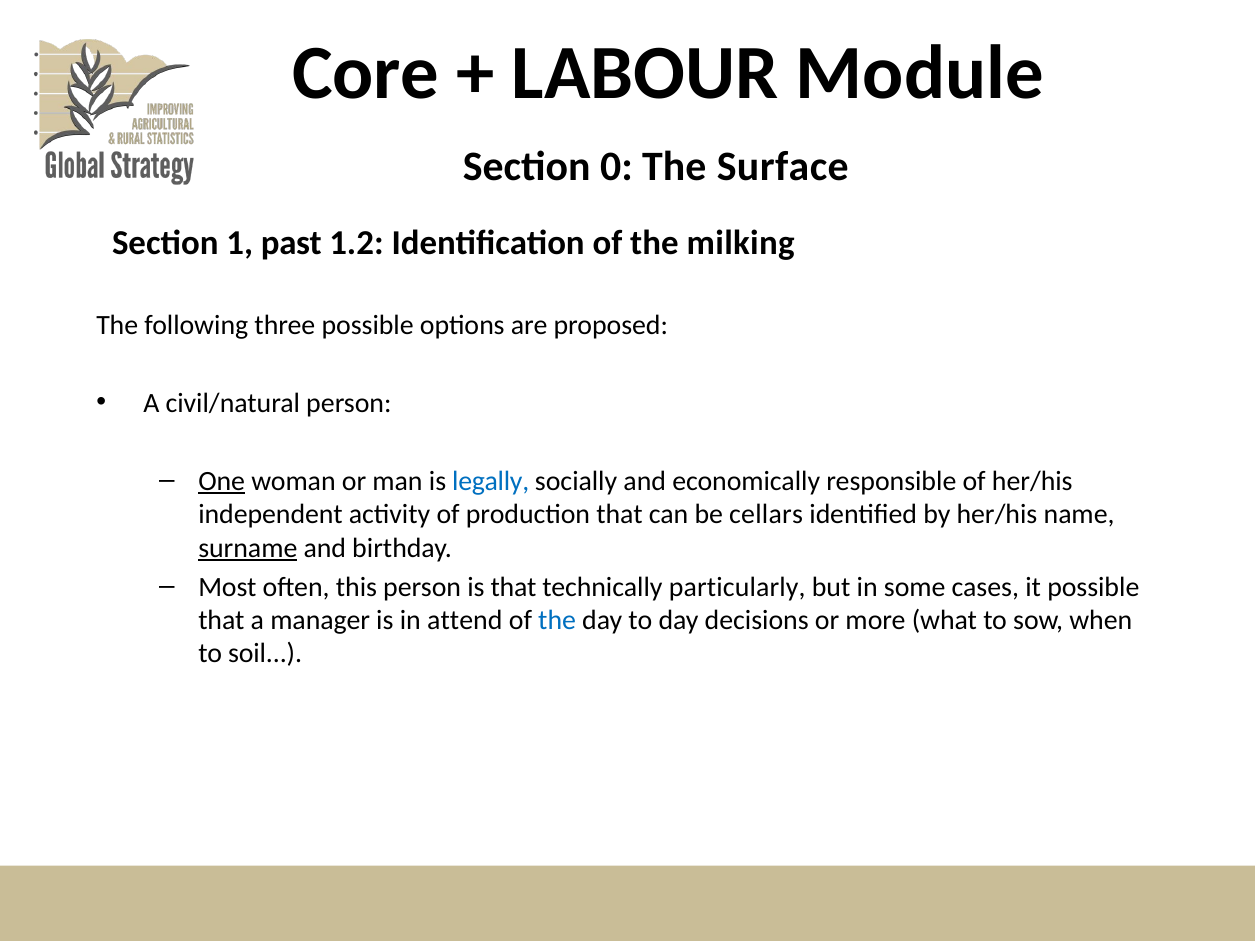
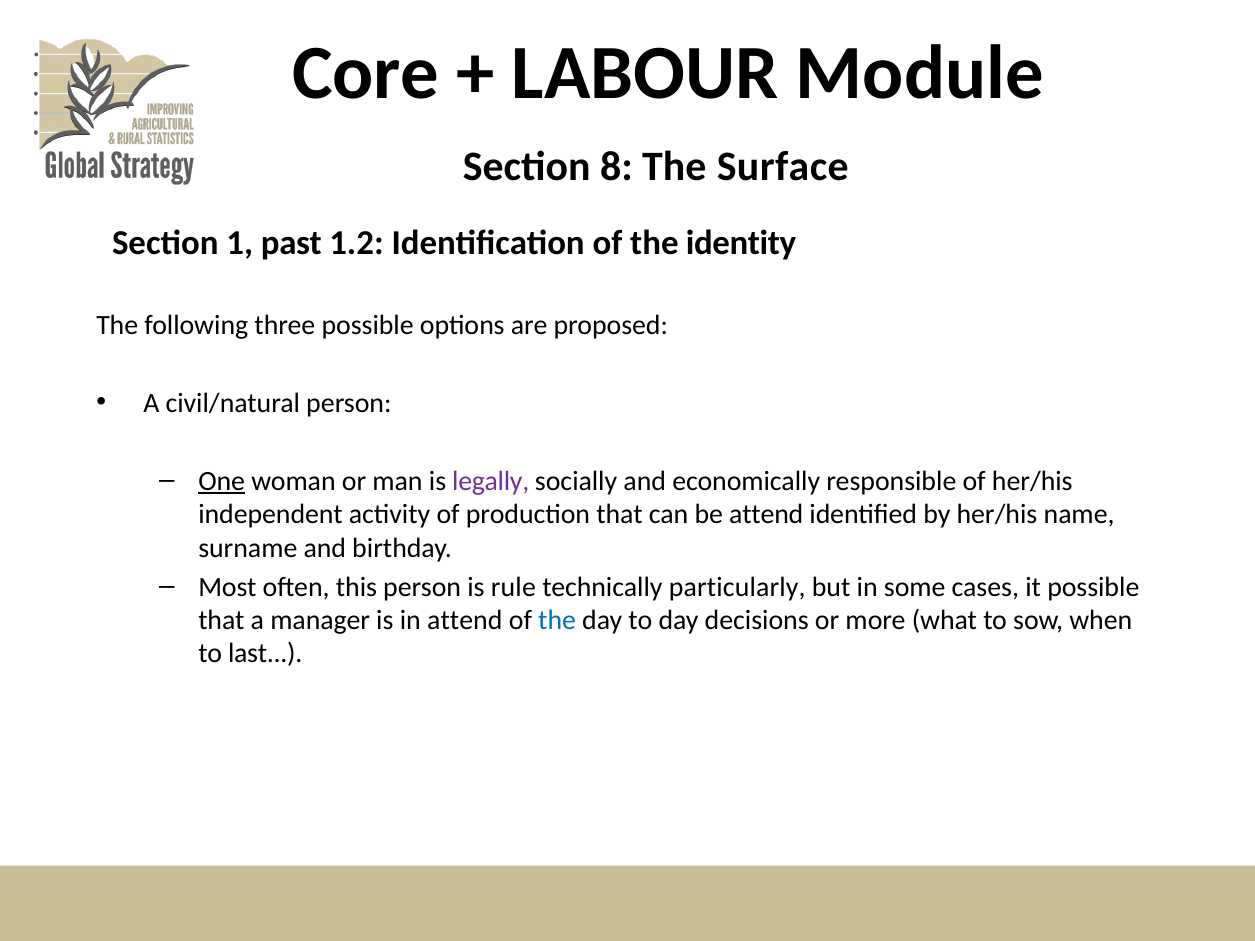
0: 0 -> 8 (616, 167)
milking: milking -> identity (741, 243)
legally colour: blue -> purple (491, 481)
be cellars: cellars -> attend (766, 515)
surname underline: present -> none (248, 548)
is that: that -> rule (513, 587)
soil: soil -> last (265, 654)
